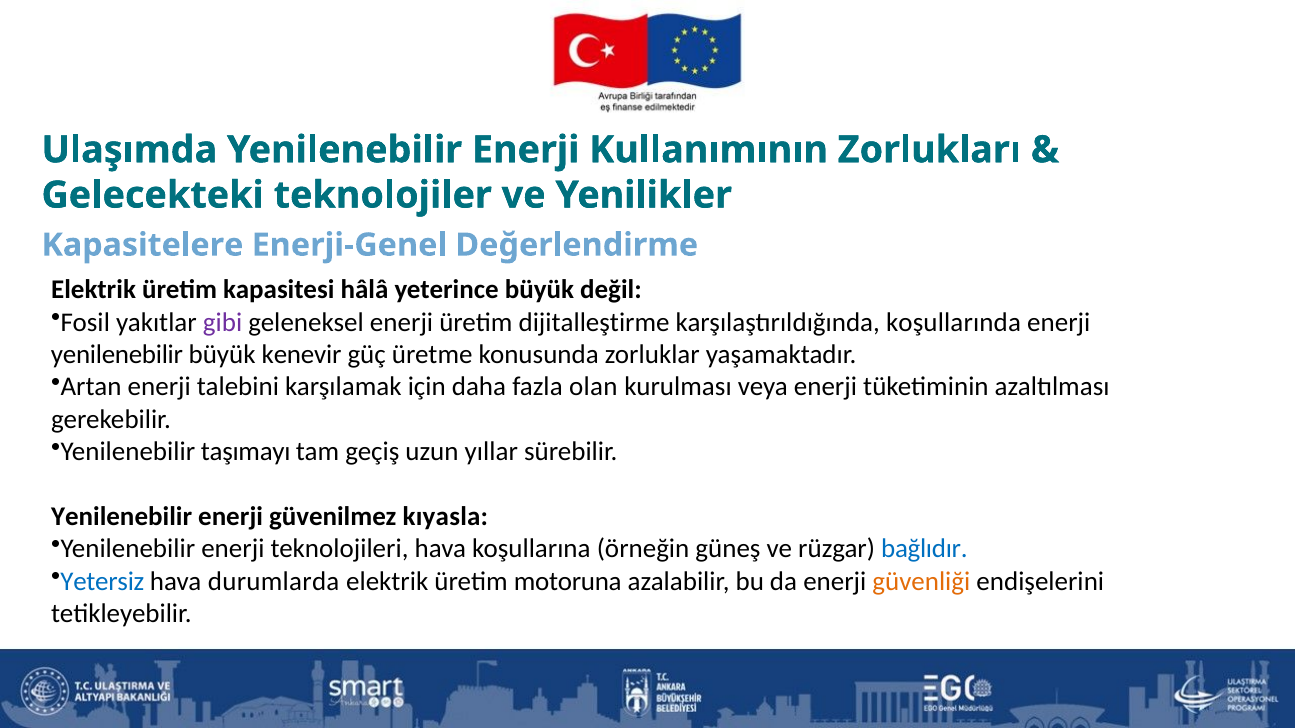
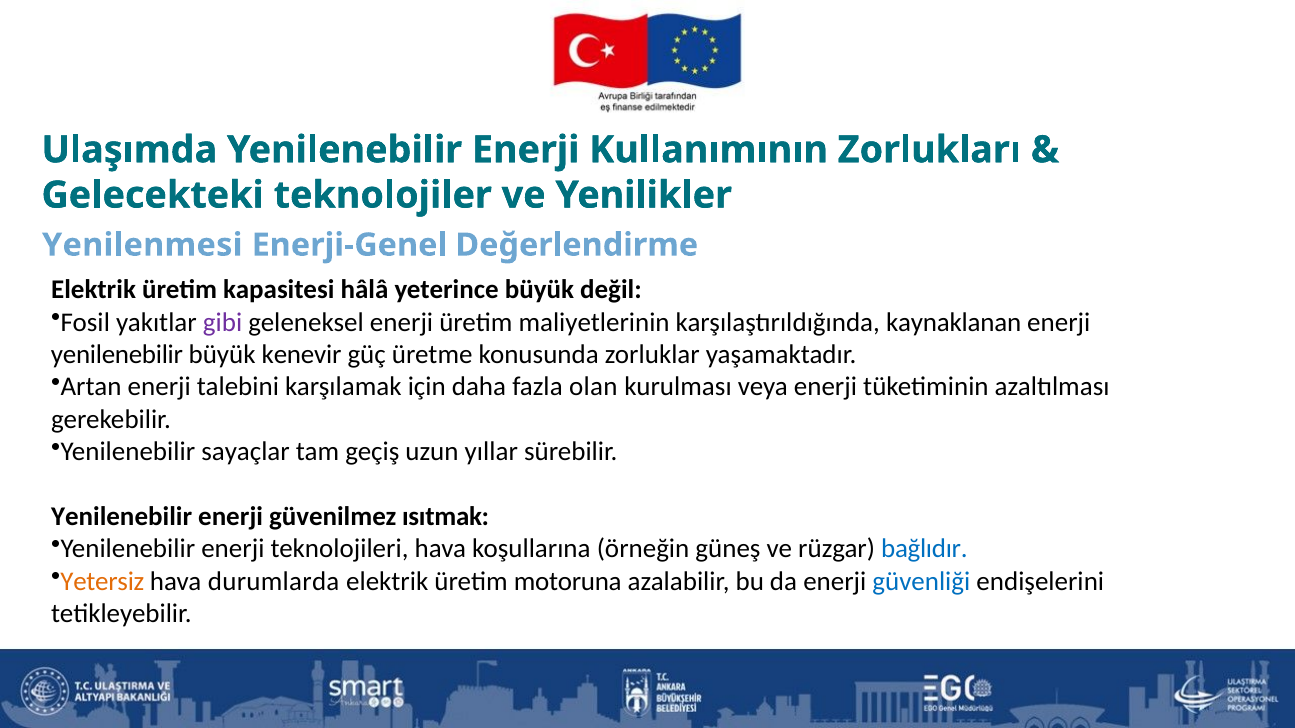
Kapasitelere: Kapasitelere -> Yenilenmesi (142, 245)
dijitalleştirme: dijitalleştirme -> maliyetlerinin (594, 322)
koşullarında: koşullarında -> kaynaklanan (954, 322)
taşımayı: taşımayı -> sayaçlar (246, 452)
kıyasla: kıyasla -> ısıtmak (446, 517)
Yetersiz colour: blue -> orange (102, 581)
güvenliği colour: orange -> blue (921, 581)
